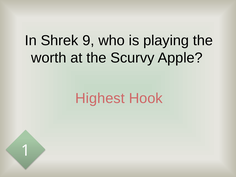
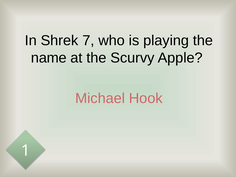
9: 9 -> 7 (88, 41)
worth: worth -> name (49, 58)
Highest: Highest -> Michael (100, 98)
